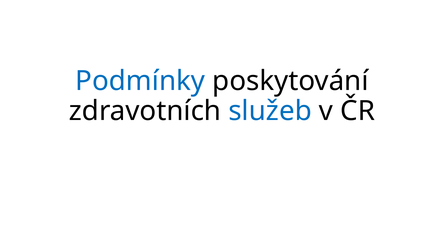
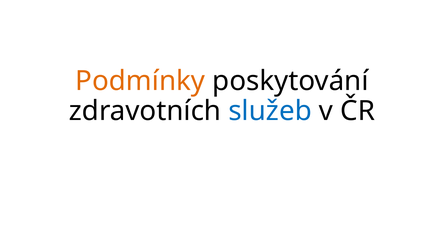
Podmínky colour: blue -> orange (140, 81)
